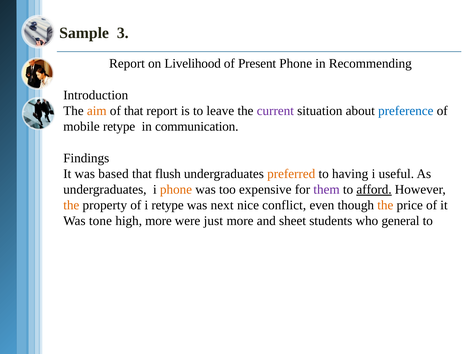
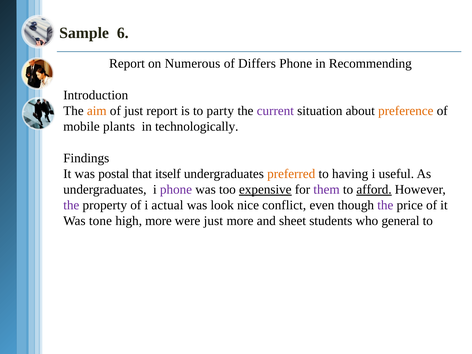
3: 3 -> 6 (123, 33)
Livelihood: Livelihood -> Numerous (193, 64)
Present: Present -> Differs (257, 64)
of that: that -> just (134, 111)
leave: leave -> party (220, 111)
preference colour: blue -> orange (406, 111)
mobile retype: retype -> plants (119, 127)
communication: communication -> technologically (197, 127)
based: based -> postal (114, 174)
flush: flush -> itself (168, 174)
phone colour: orange -> purple (176, 190)
expensive underline: none -> present (265, 190)
the colour: orange -> purple (71, 205)
i retype: retype -> actual (167, 205)
next: next -> look (222, 205)
the colour: orange -> purple (385, 205)
